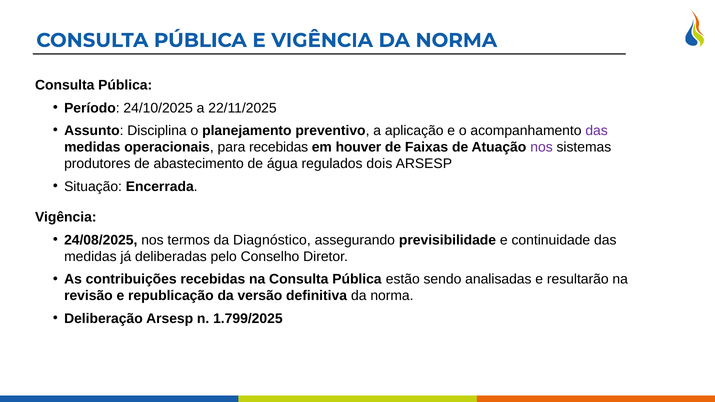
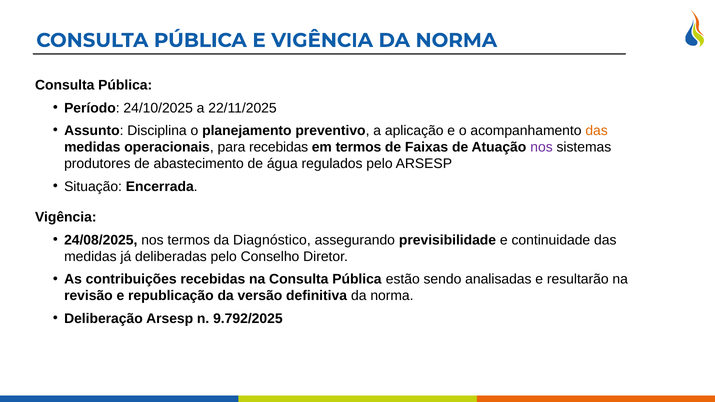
das colour: purple -> orange (597, 131)
em houver: houver -> termos (358, 147)
regulados dois: dois -> pelo (379, 164)
1.799/2025: 1.799/2025 -> 9.792/2025 (248, 319)
